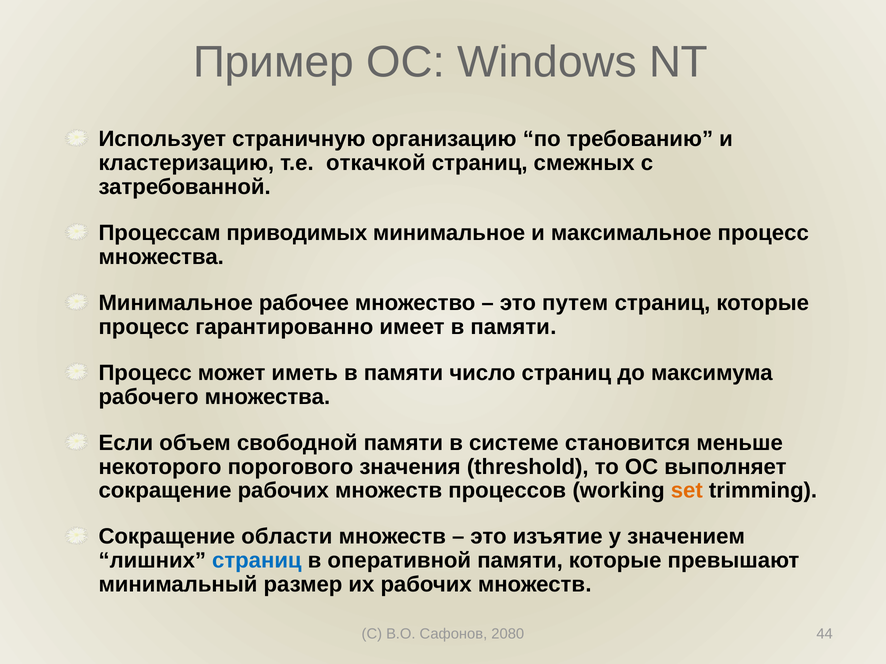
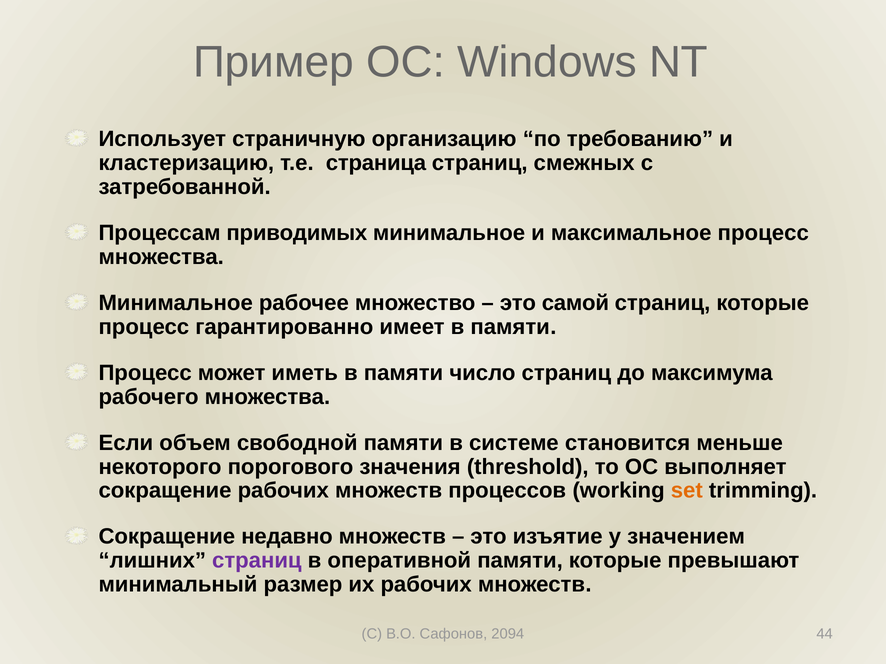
откачкой: откачкой -> страница (376, 163)
путем: путем -> самой (575, 303)
области: области -> недавно (287, 537)
страниц colour: blue -> purple (257, 561)
2080: 2080 -> 2094 (508, 635)
